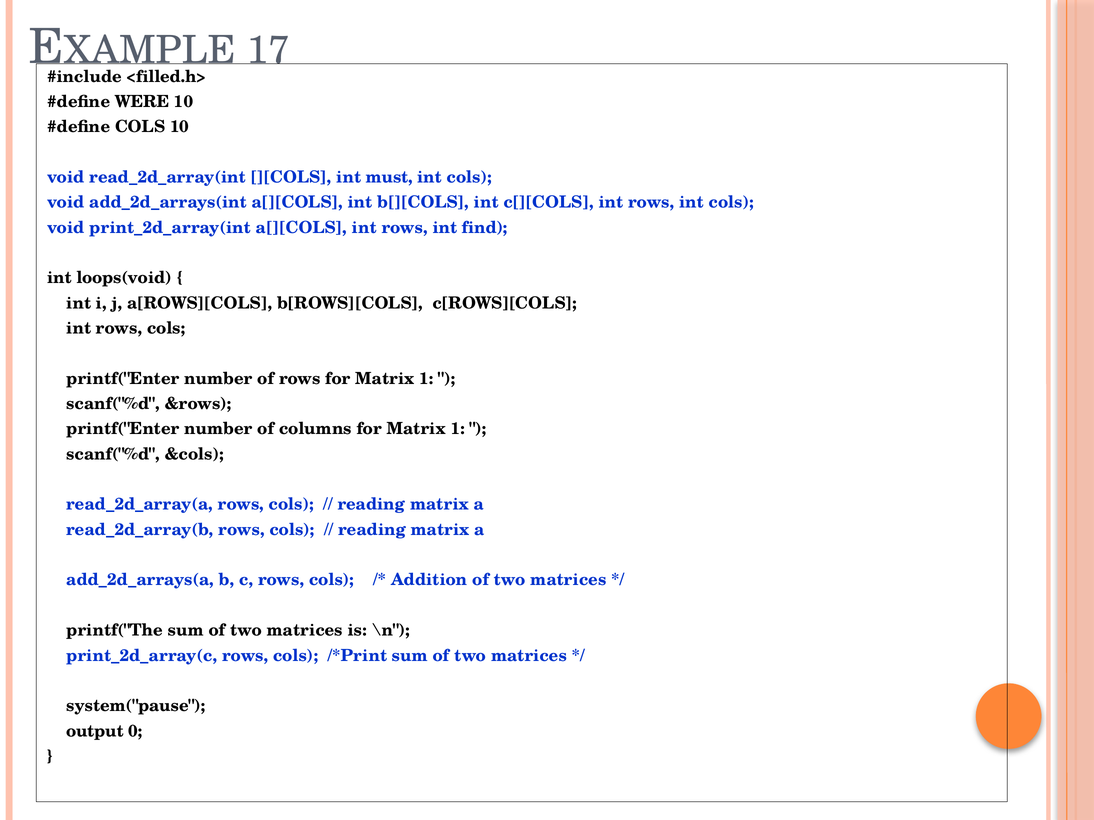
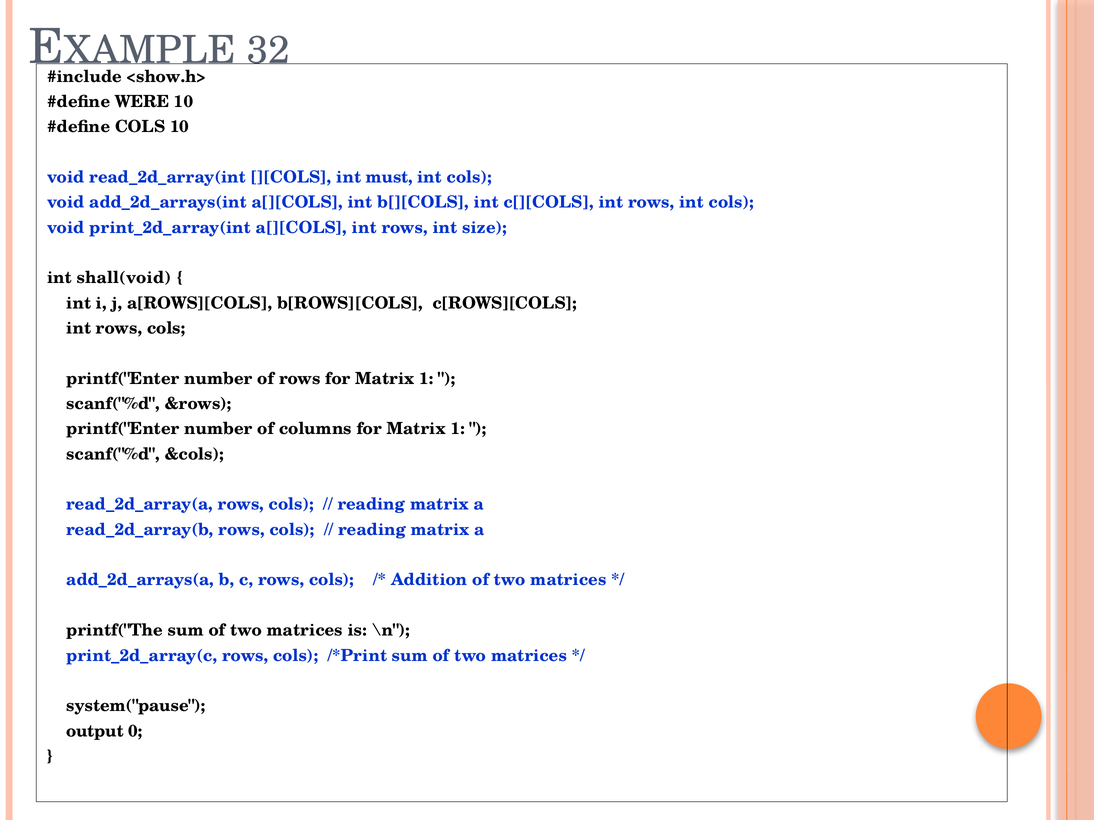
17: 17 -> 32 (268, 50)
<filled.h>: <filled.h> -> <show.h> (166, 77)
find: find -> size (485, 228)
loops(void: loops(void -> shall(void (124, 278)
